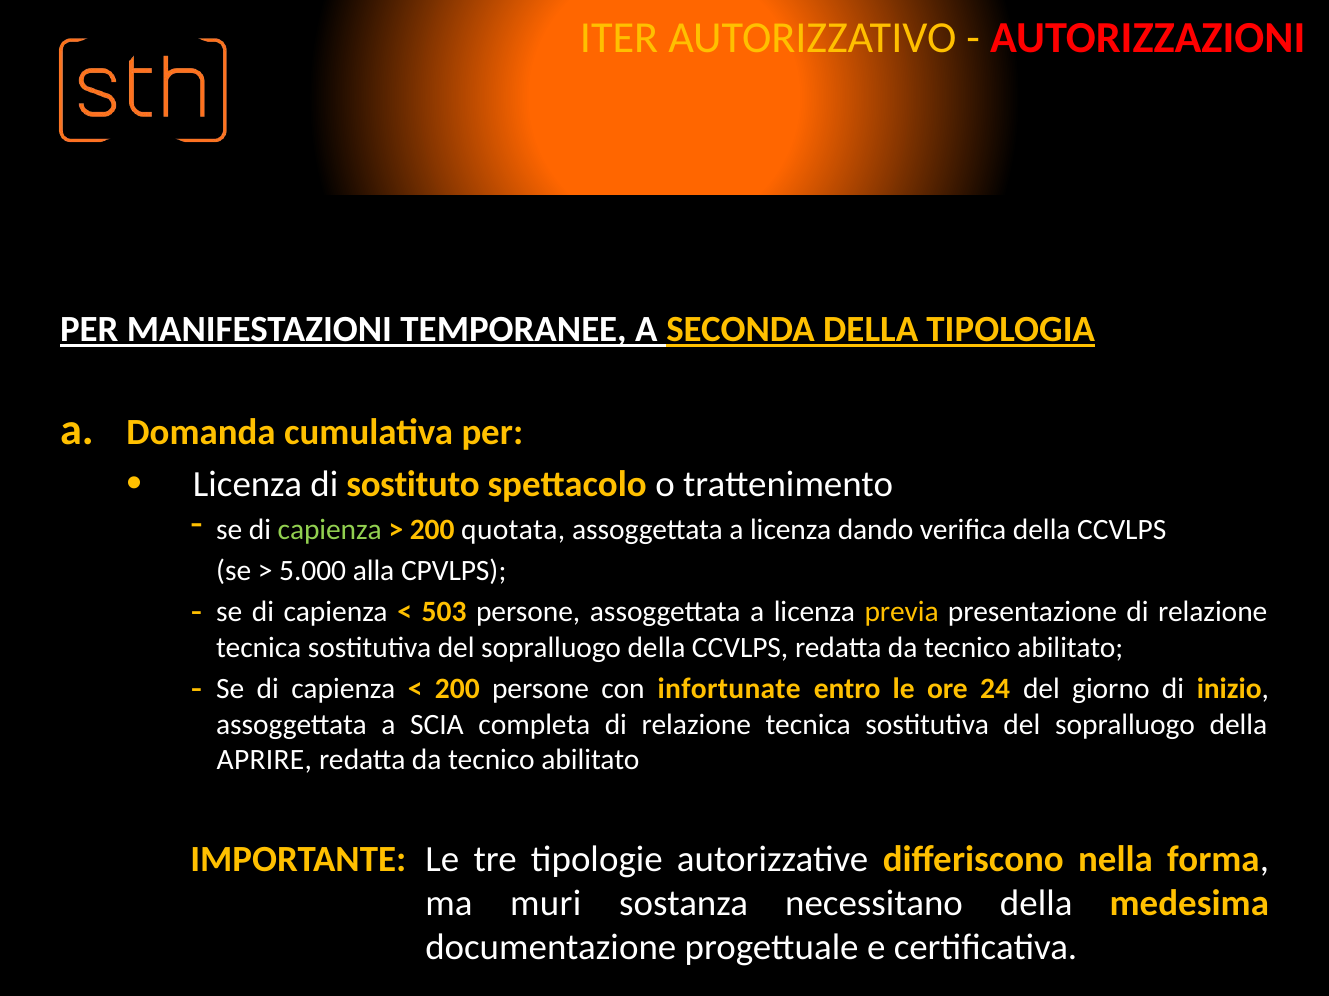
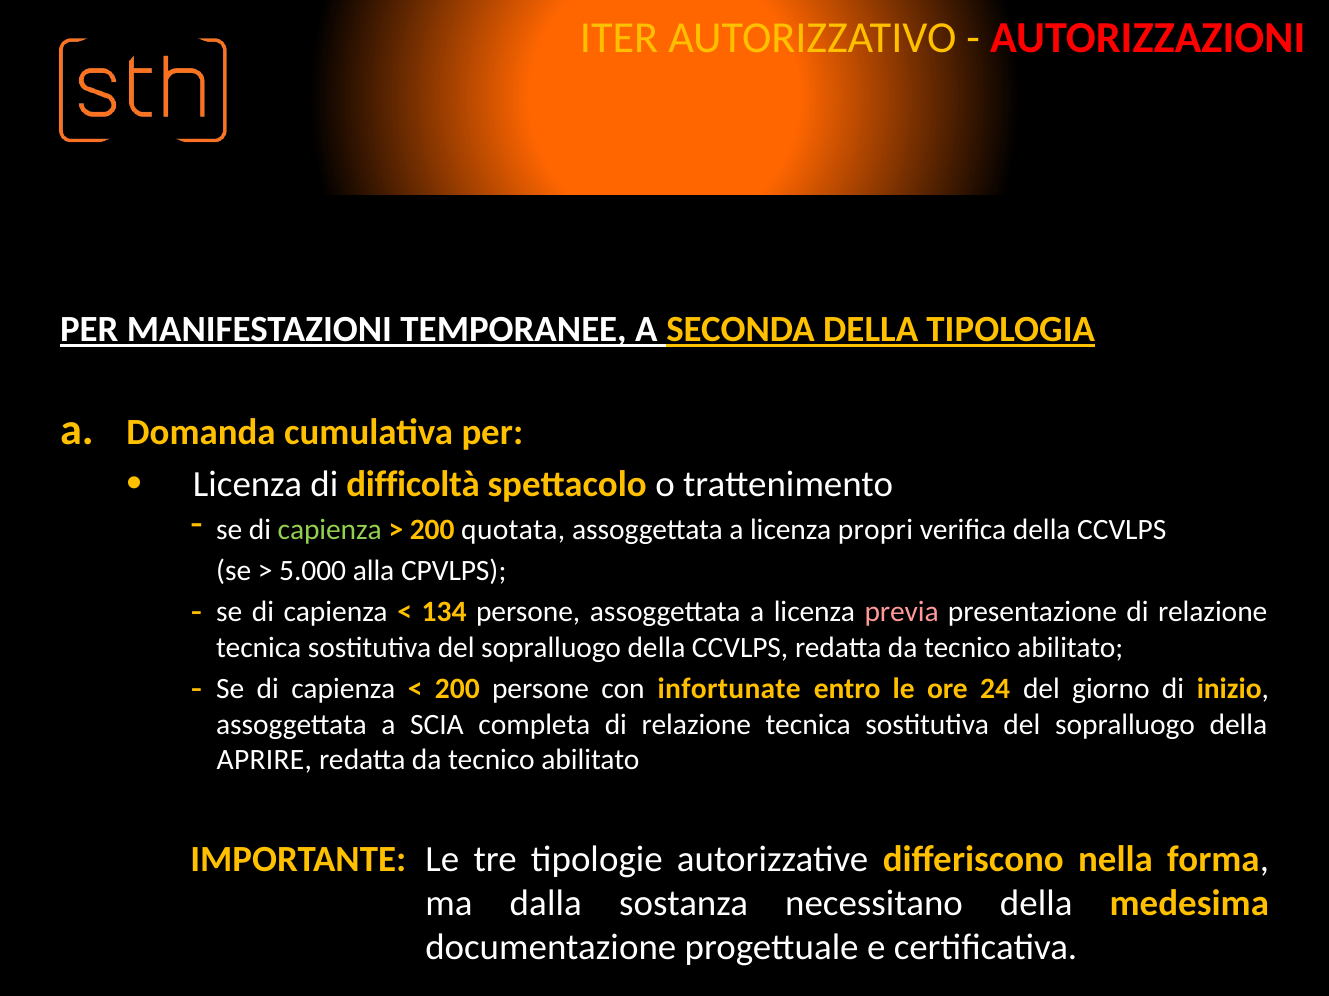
sostituto: sostituto -> difficoltà (413, 485)
dando: dando -> propri (875, 530)
503: 503 -> 134 (444, 613)
previa colour: yellow -> pink (902, 613)
muri: muri -> dalla (546, 904)
